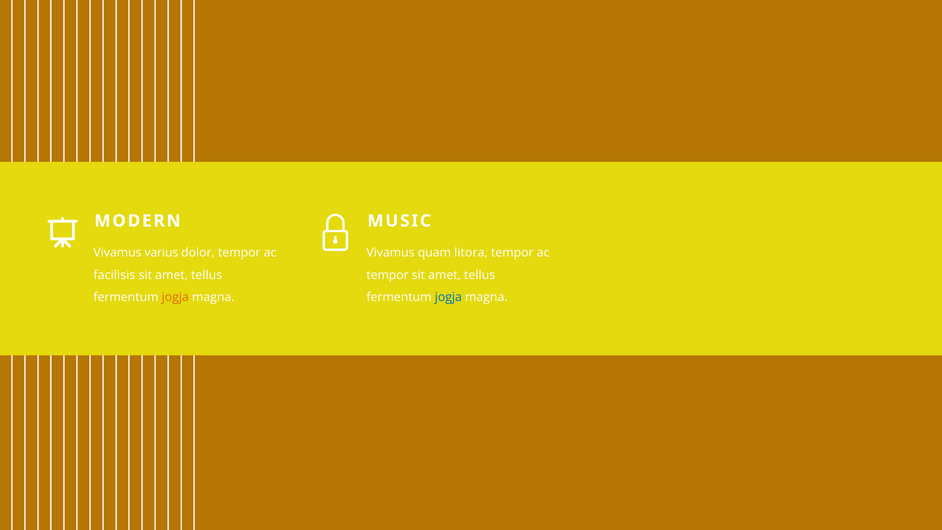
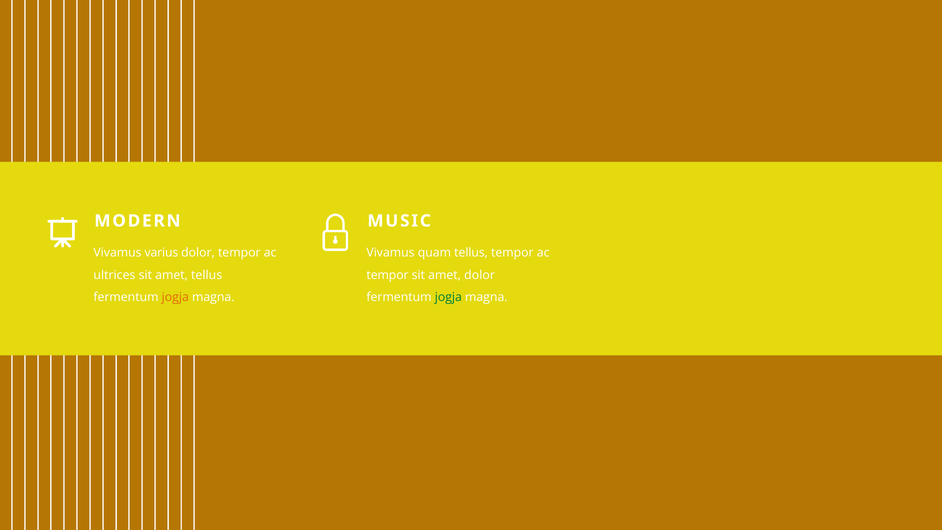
quam litora: litora -> tellus (471, 253)
facilisis: facilisis -> ultrices (114, 275)
tellus: tellus -> dolor (480, 275)
jogja colour: blue -> green (448, 297)
